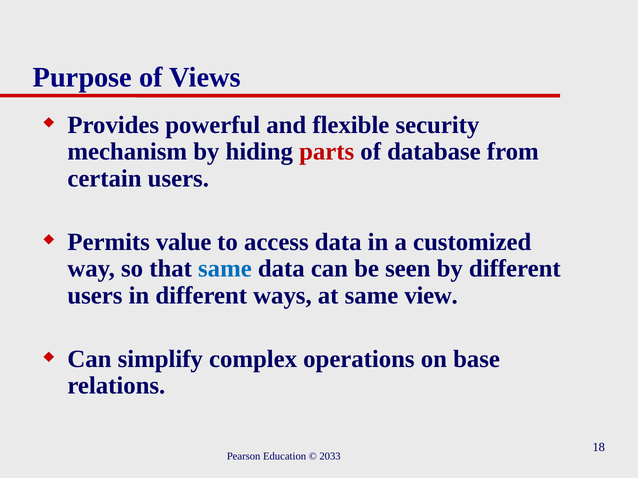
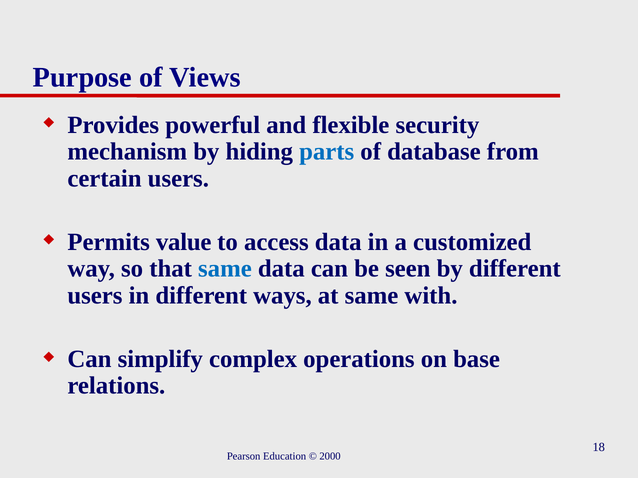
parts colour: red -> blue (327, 152)
view: view -> with (431, 296)
2033: 2033 -> 2000 (330, 457)
